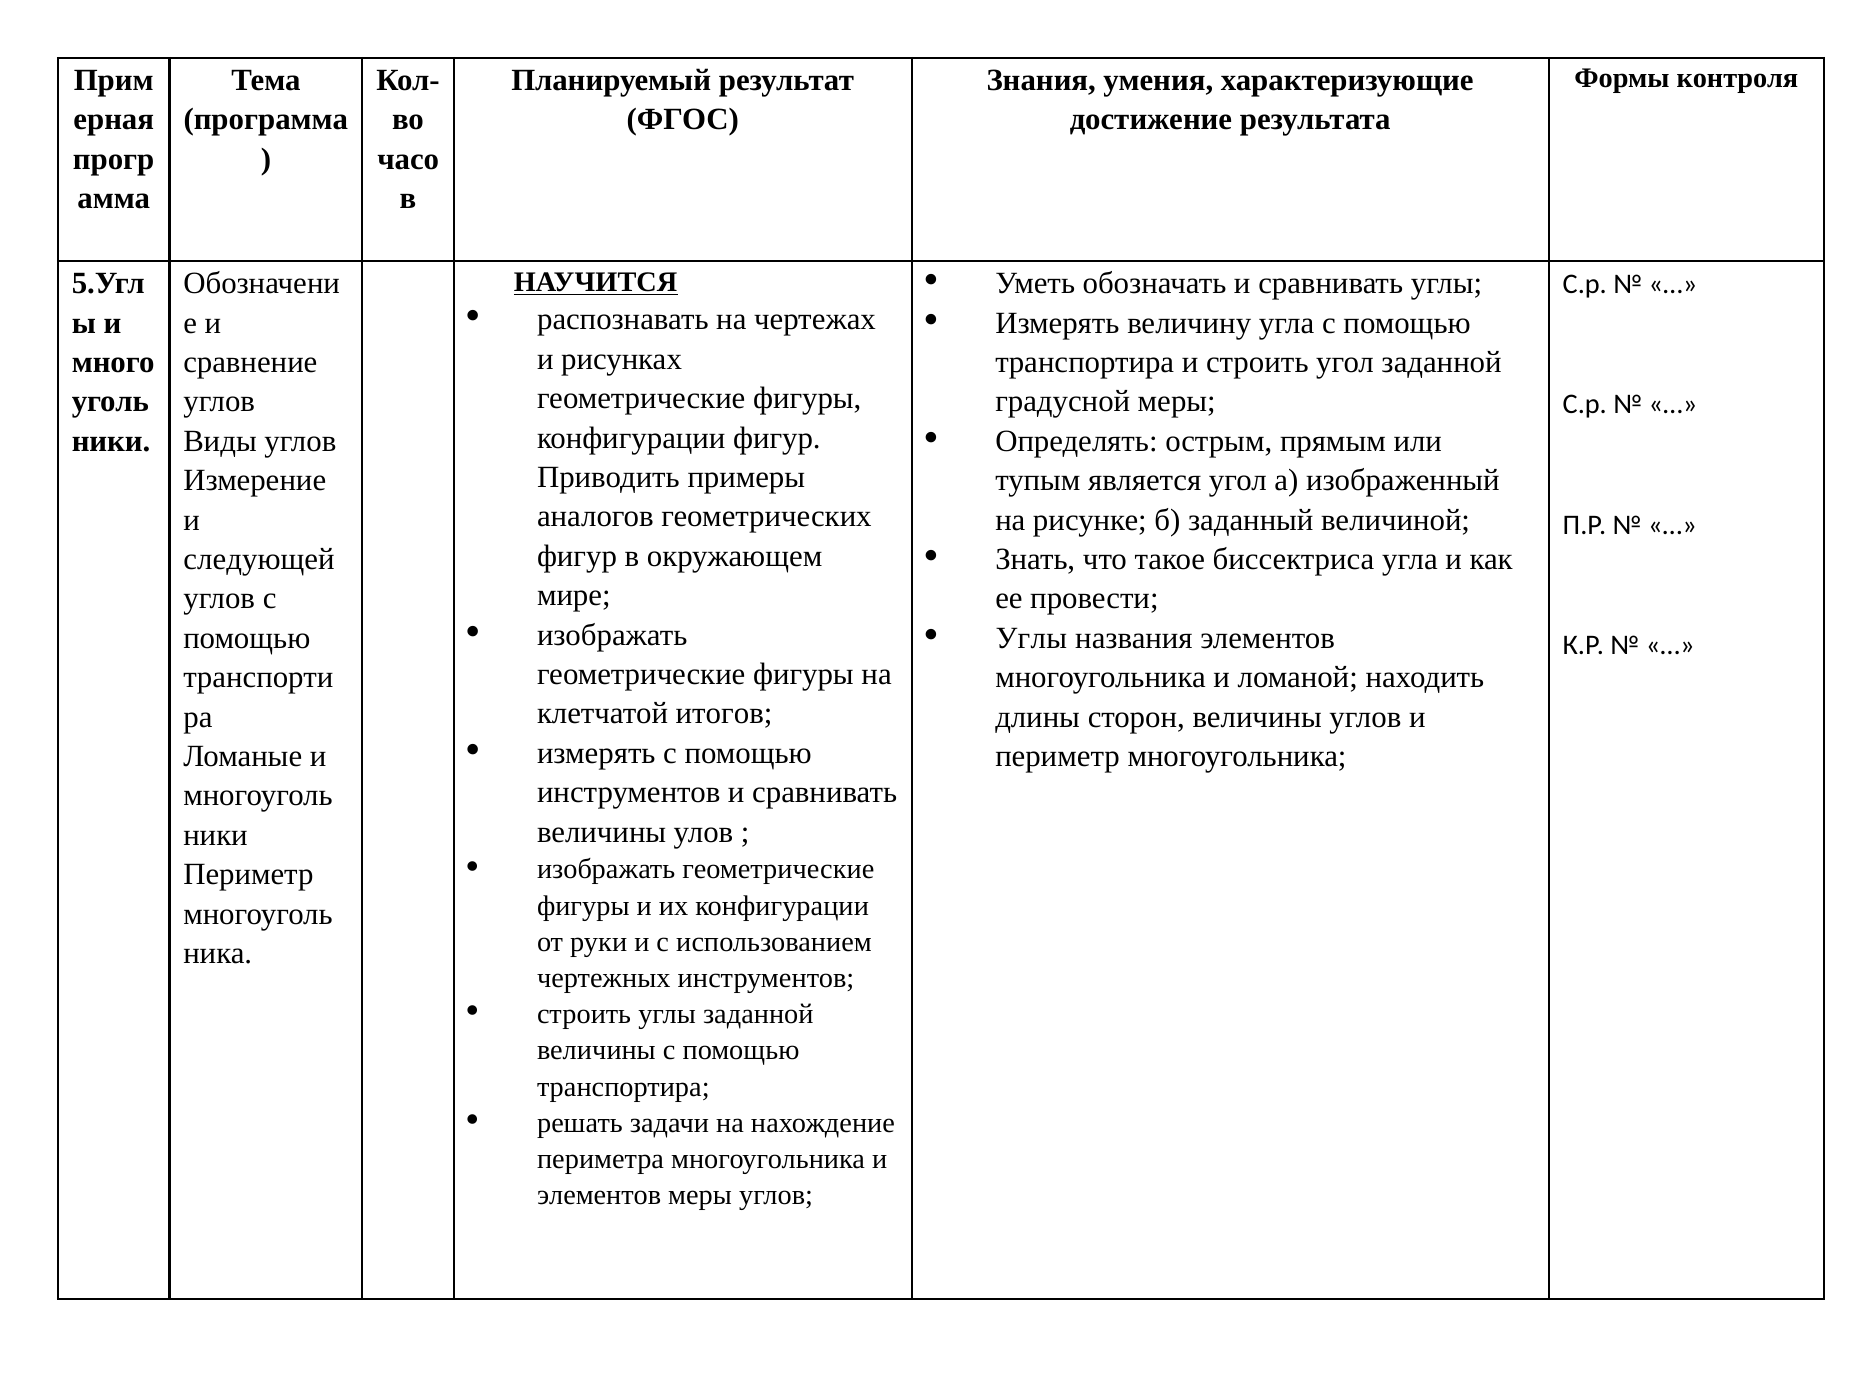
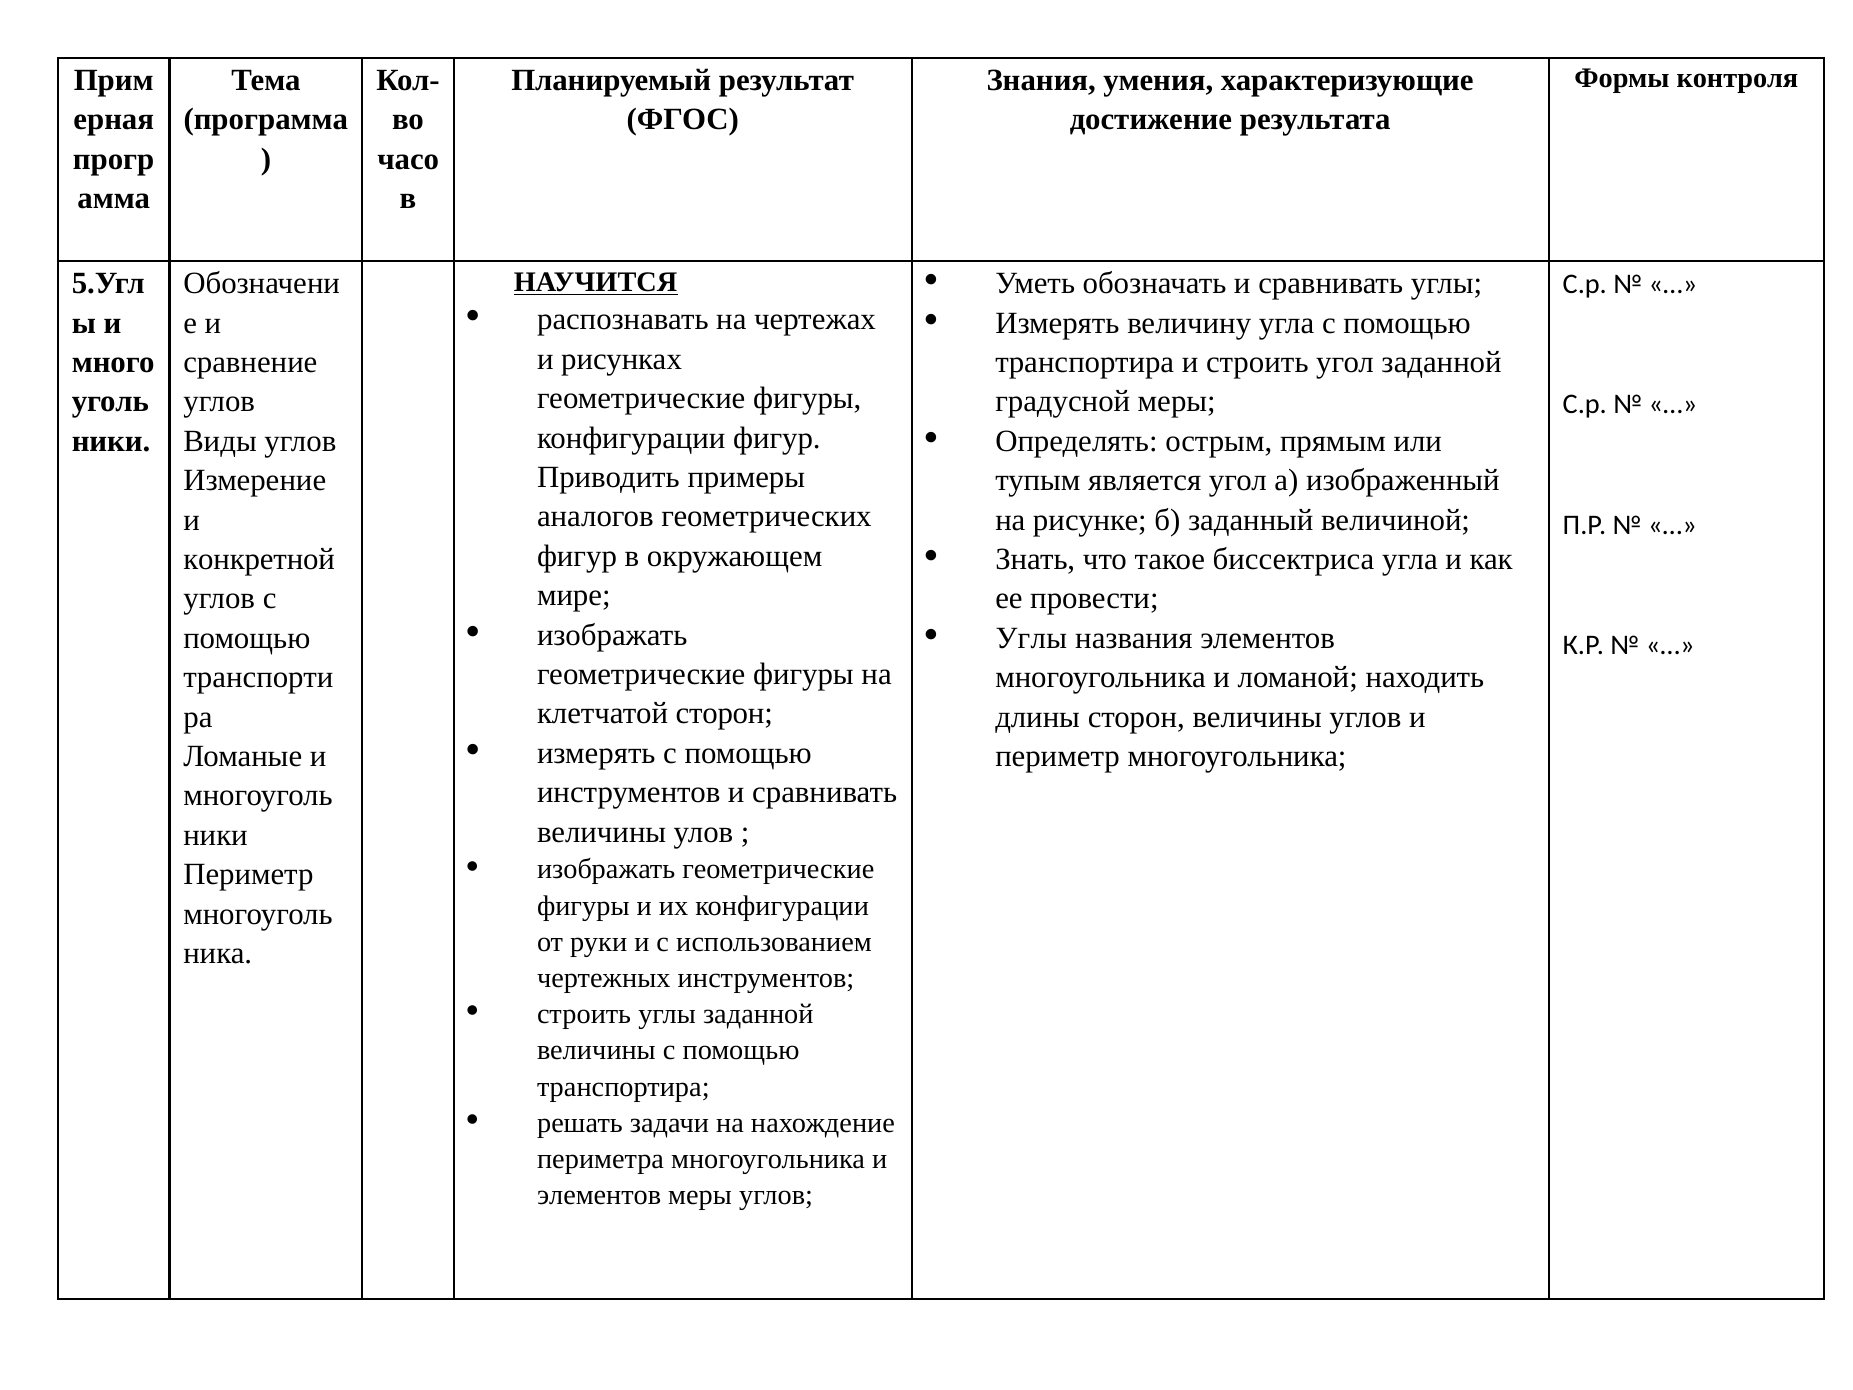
следующей: следующей -> конкретной (259, 559)
клетчатой итогов: итогов -> сторон (724, 714)
